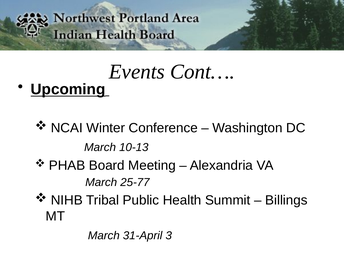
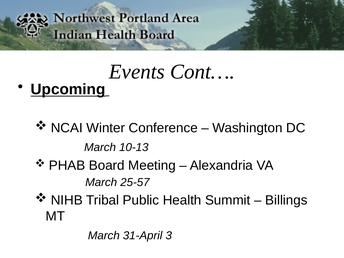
25-77: 25-77 -> 25-57 (135, 182)
